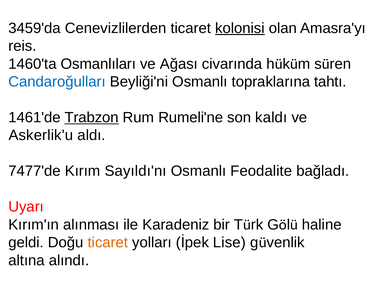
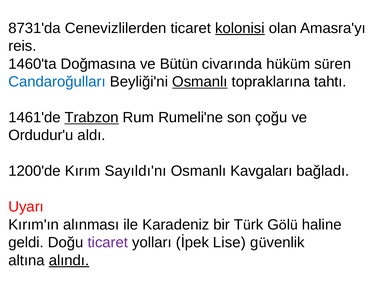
3459'da: 3459'da -> 8731'da (35, 28)
Osmanlıları: Osmanlıları -> Doğmasına (98, 64)
Ağası: Ağası -> Bütün (179, 64)
Osmanlı underline: none -> present (200, 82)
kaldı: kaldı -> çoğu (271, 118)
Askerlik'u: Askerlik'u -> Ordudur'u (41, 135)
7477'de: 7477'de -> 1200'de (35, 171)
Feodalite: Feodalite -> Kavgaları (261, 171)
ticaret colour: orange -> purple (108, 243)
alındı underline: none -> present (69, 261)
